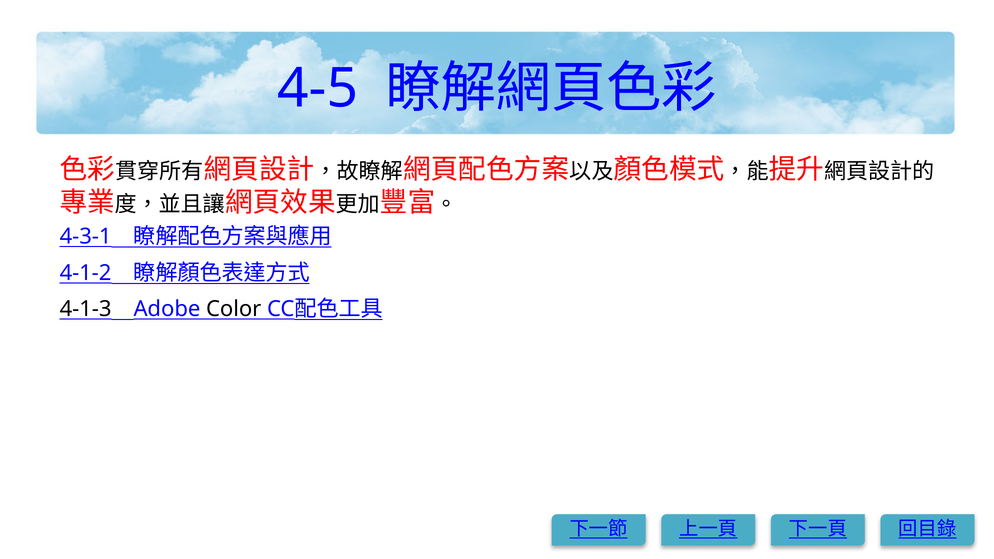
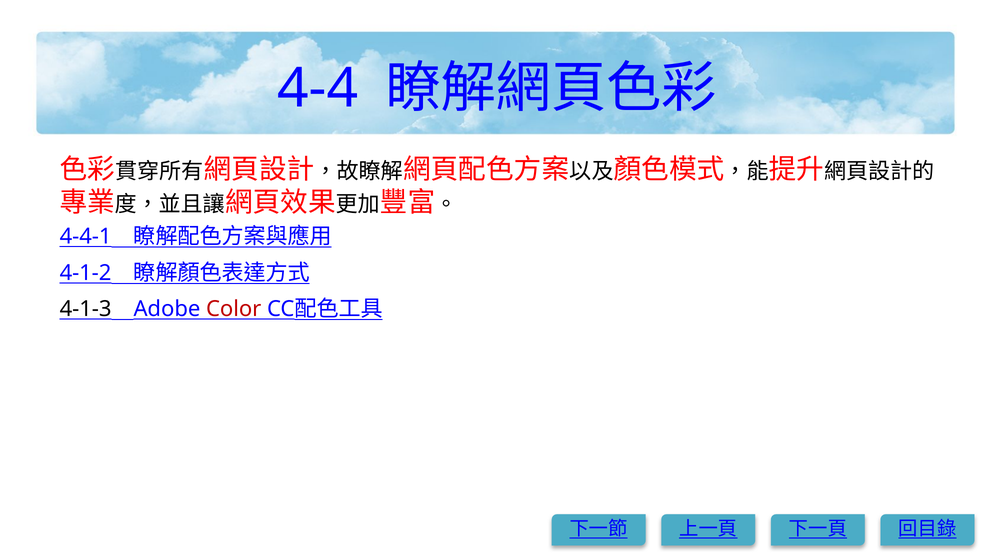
4-5: 4-5 -> 4-4 (318, 88)
4-3-1: 4-3-1 -> 4-4-1 (86, 237)
Color colour: black -> red (234, 309)
